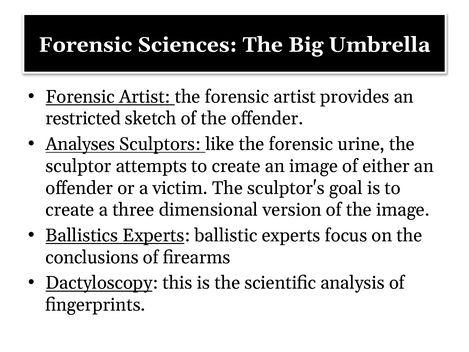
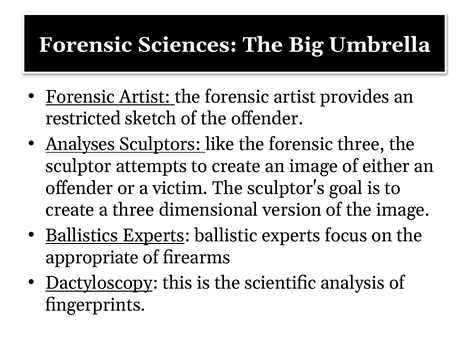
forensic urine: urine -> three (361, 144)
conclusions: conclusions -> appropriate (92, 257)
